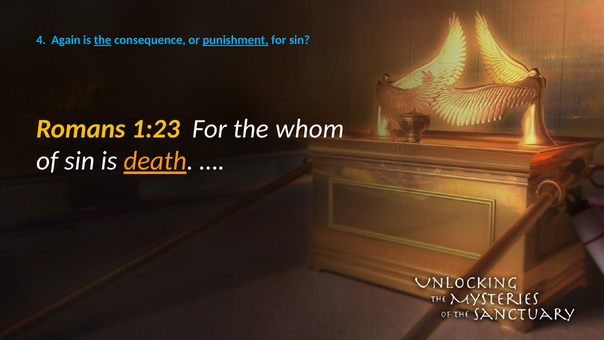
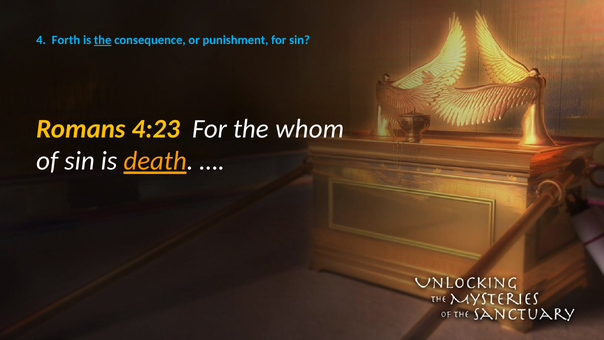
Again: Again -> Forth (66, 40)
punishment underline: present -> none (236, 40)
1:23: 1:23 -> 4:23 (156, 129)
